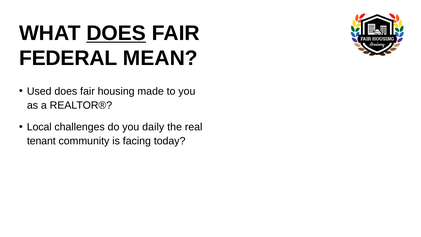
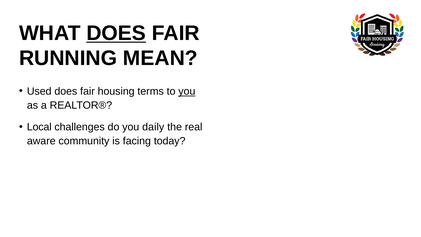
FEDERAL: FEDERAL -> RUNNING (68, 58)
made: made -> terms (151, 91)
you underline: none -> present (187, 91)
tenant: tenant -> aware (41, 141)
